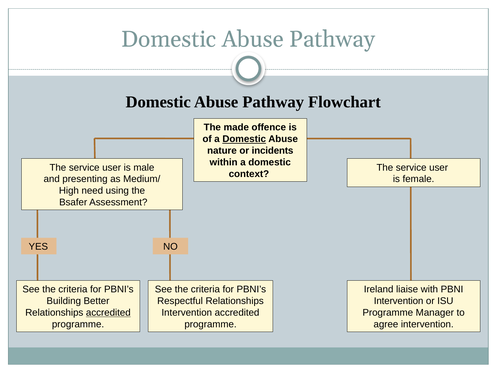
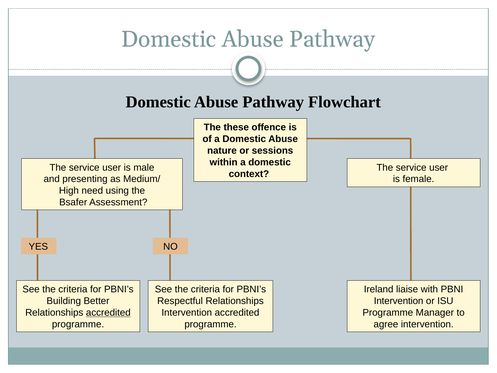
made: made -> these (236, 127)
Domestic underline: present -> none (244, 139)
incidents: incidents -> sessions (272, 151)
